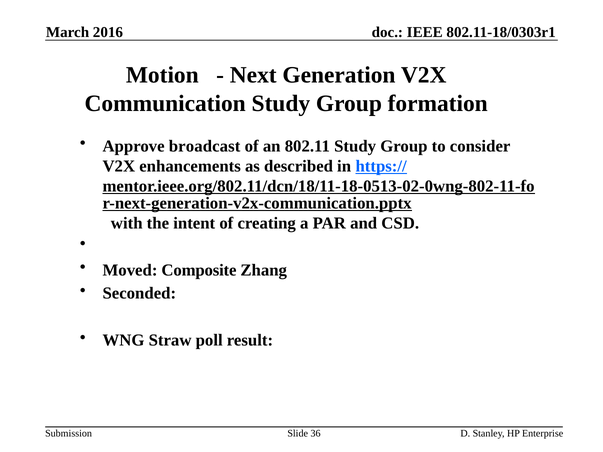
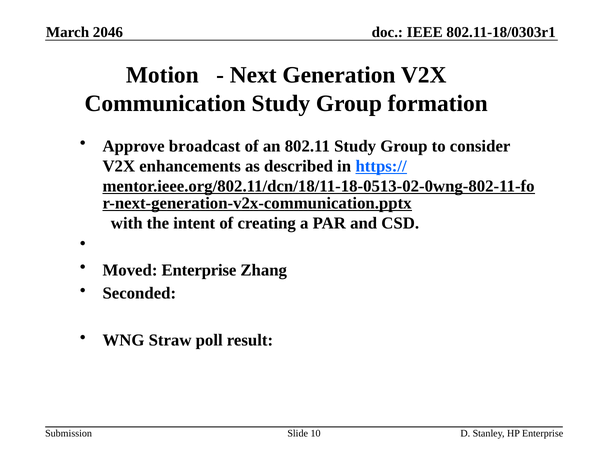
2016: 2016 -> 2046 (108, 32)
Moved Composite: Composite -> Enterprise (199, 270)
36: 36 -> 10 (316, 434)
